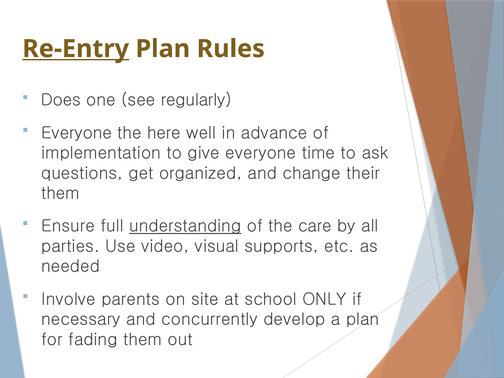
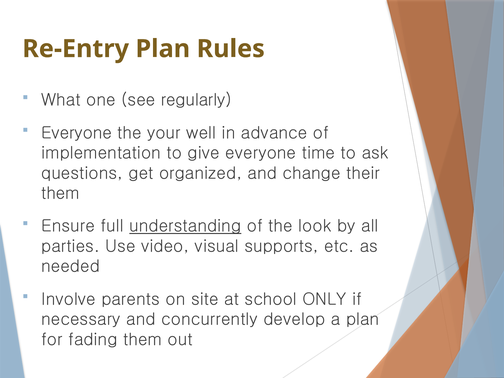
Re-Entry underline: present -> none (76, 49)
Does: Does -> What (61, 100)
here: here -> your (164, 133)
care: care -> look (315, 226)
